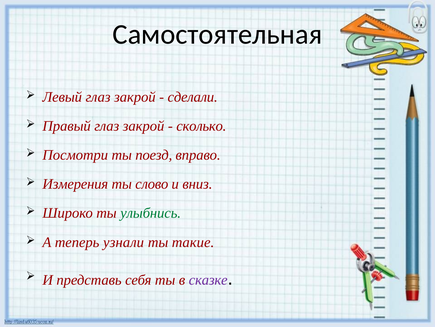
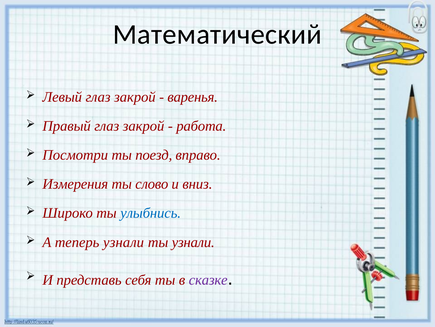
Самостоятельная: Самостоятельная -> Математический (217, 34)
сделали: сделали -> варенья (193, 97)
сколько: сколько -> работа (201, 126)
улыбнись colour: green -> blue (151, 213)
ты такие: такие -> узнали (193, 242)
